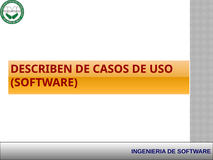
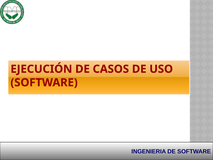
DESCRIBEN: DESCRIBEN -> EJECUCIÓN (41, 69)
